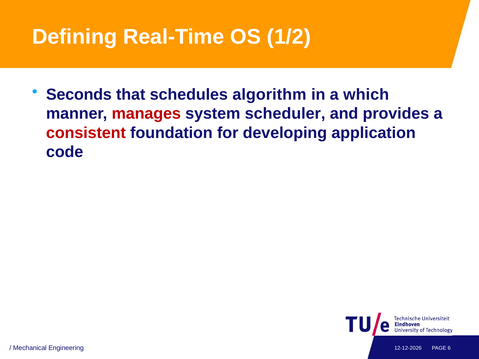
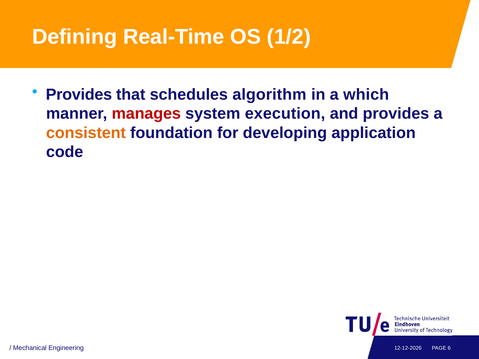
Seconds: Seconds -> Provides (79, 95)
scheduler: scheduler -> execution (285, 114)
consistent colour: red -> orange (86, 133)
